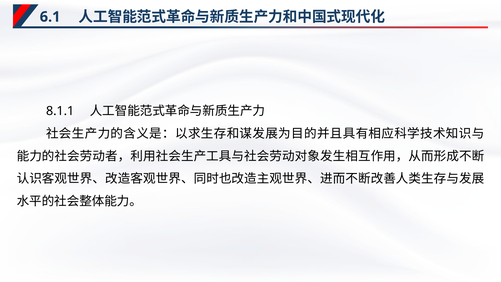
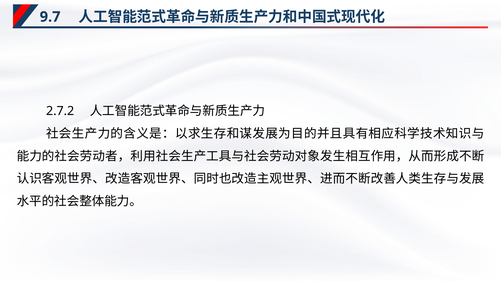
6.1: 6.1 -> 9.7 (50, 17)
8.1.1: 8.1.1 -> 2.7.2 (60, 111)
